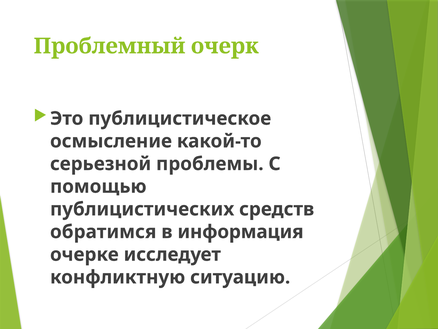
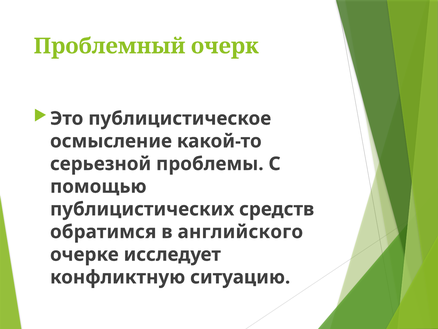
информация: информация -> английского (240, 232)
